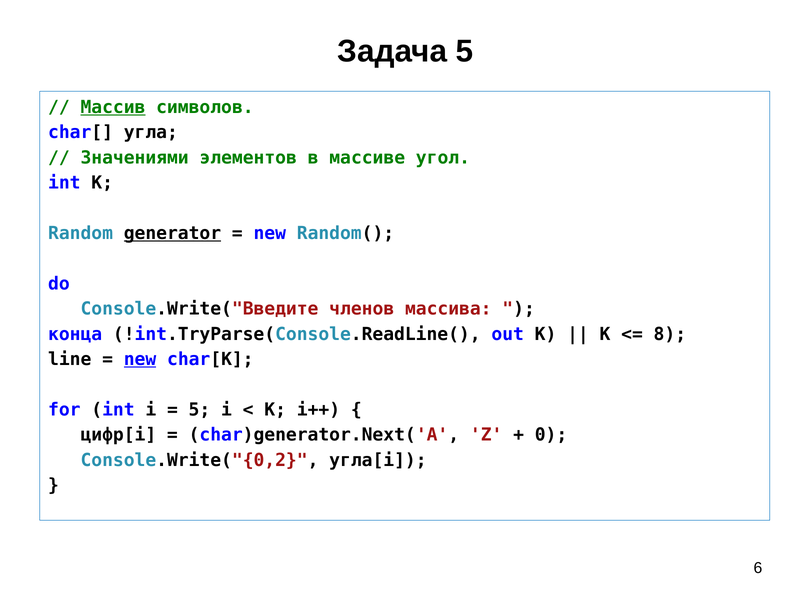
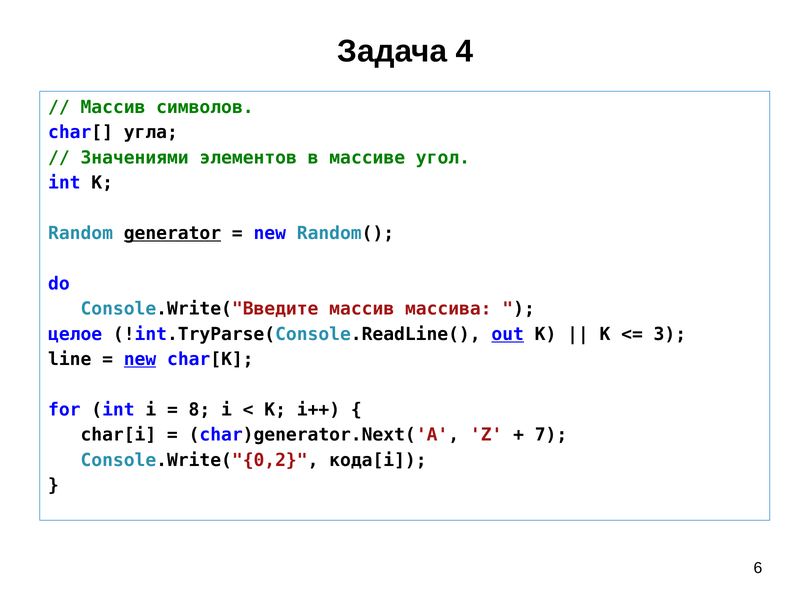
Задача 5: 5 -> 4 (465, 52)
Массив underline: present -> none (113, 107)
Console.Write("Введите членов: членов -> массив (362, 309)
конца: конца -> целое (75, 334)
out underline: none -> present (508, 334)
8: 8 -> 3 (670, 334)
5: 5 -> 8 (199, 410)
цифр[i: цифр[i -> char[i (118, 435)
0: 0 -> 7 (551, 435)
угла[i: угла[i -> кода[i (378, 460)
